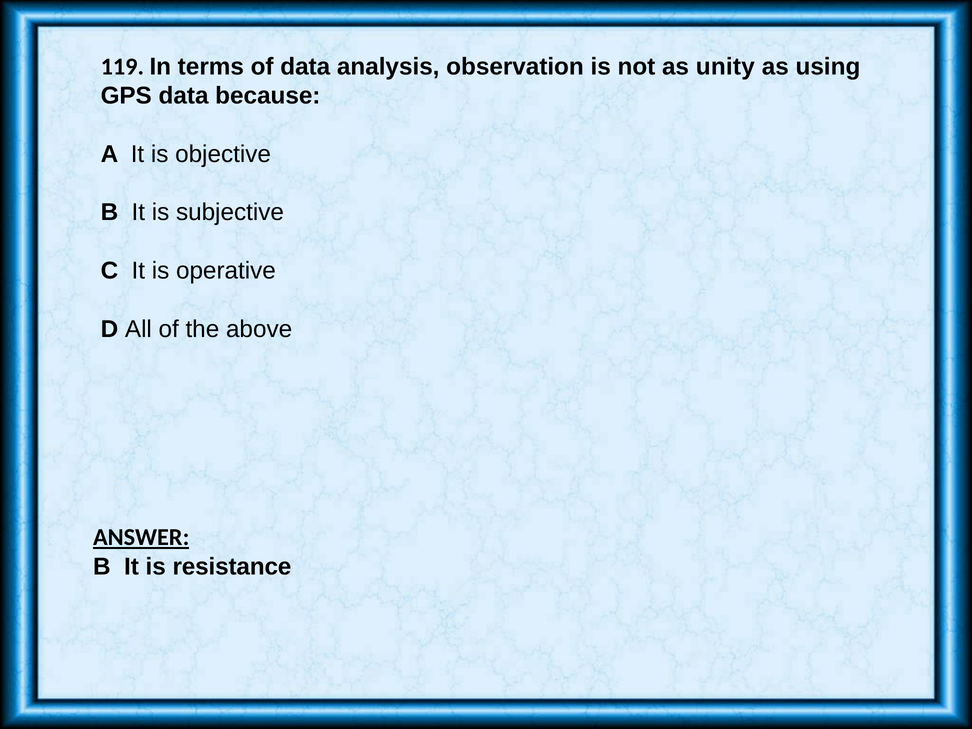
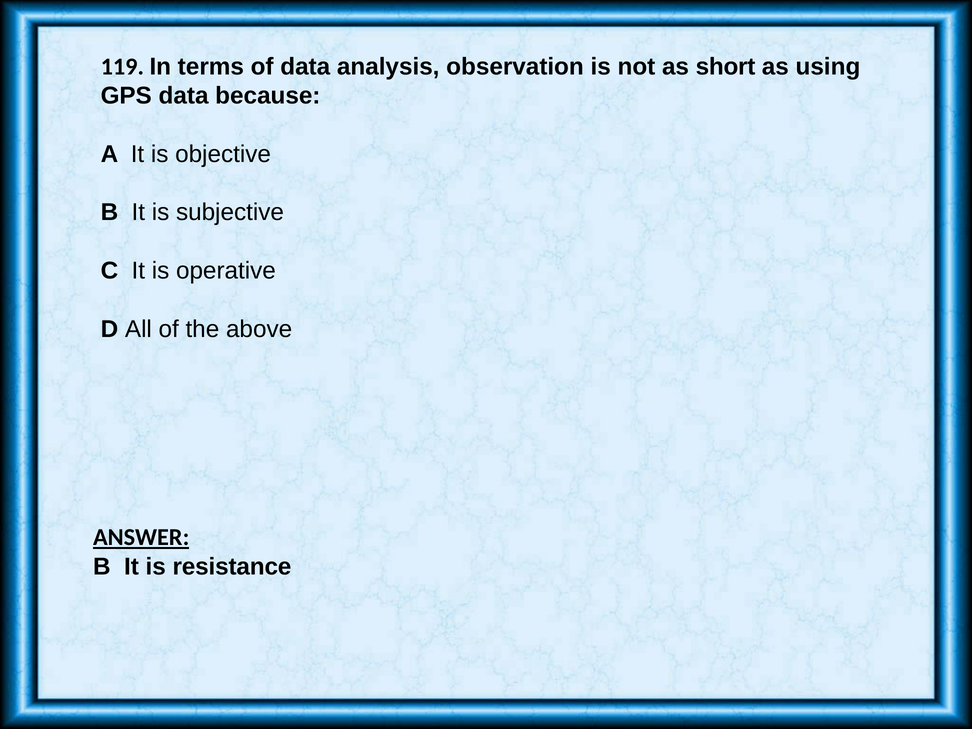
unity: unity -> short (726, 67)
